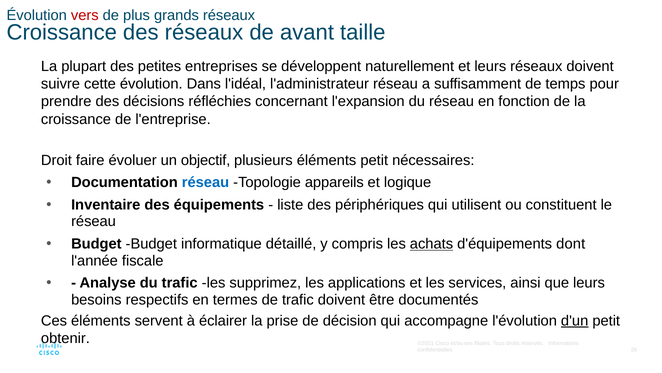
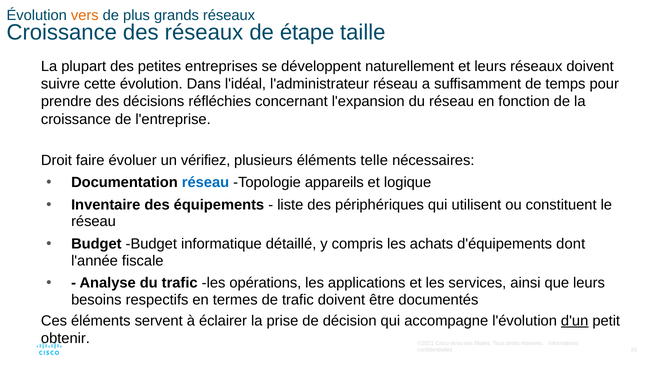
vers colour: red -> orange (85, 15)
avant: avant -> étape (307, 33)
objectif: objectif -> vérifiez (206, 160)
éléments petit: petit -> telle (374, 160)
achats underline: present -> none (431, 243)
supprimez: supprimez -> opérations (265, 283)
